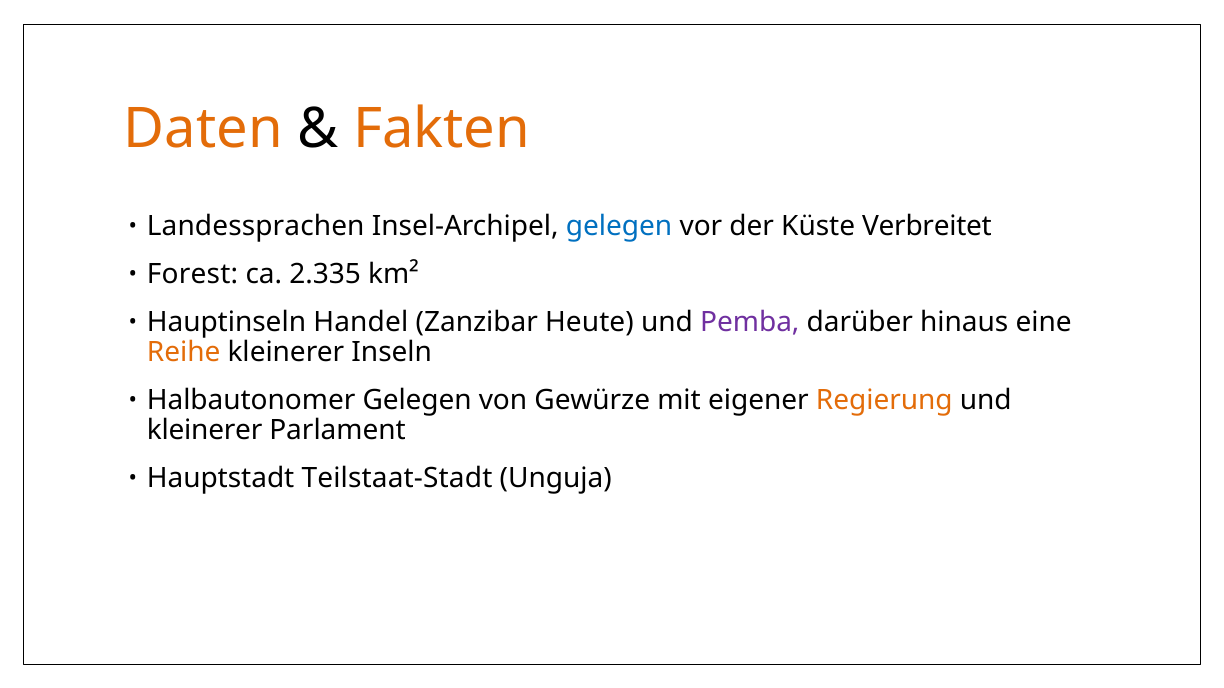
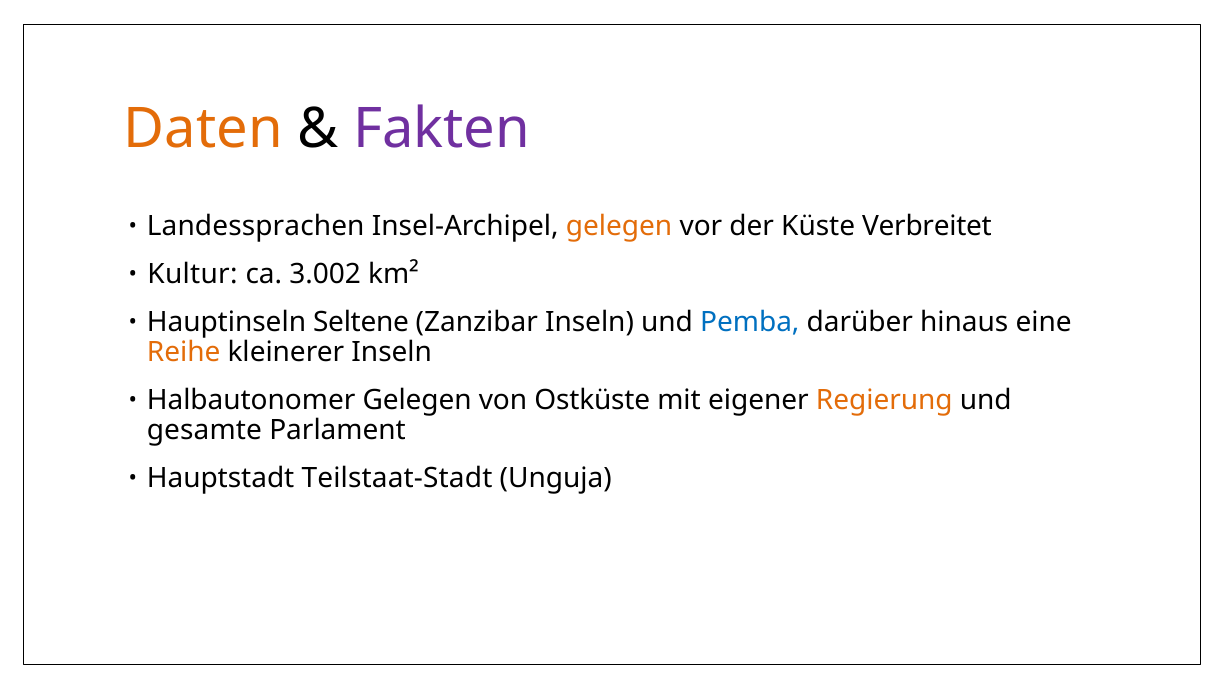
Fakten colour: orange -> purple (442, 129)
gelegen colour: blue -> orange (619, 226)
Forest: Forest -> Kultur (192, 274)
2.335: 2.335 -> 3.002 (325, 274)
Handel: Handel -> Seltene (361, 322)
Zanzibar Heute: Heute -> Inseln (590, 322)
Pemba colour: purple -> blue (750, 322)
Gewürze: Gewürze -> Ostküste (592, 401)
kleinerer: kleinerer -> gesamte (204, 431)
